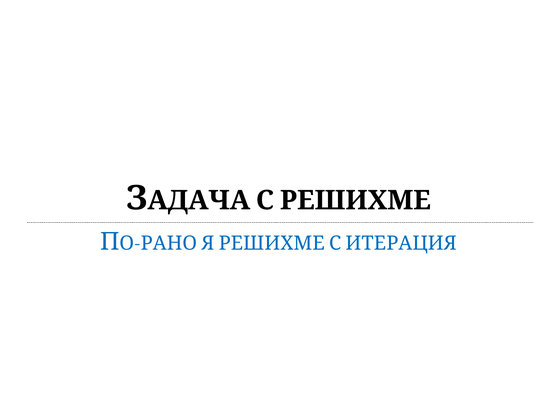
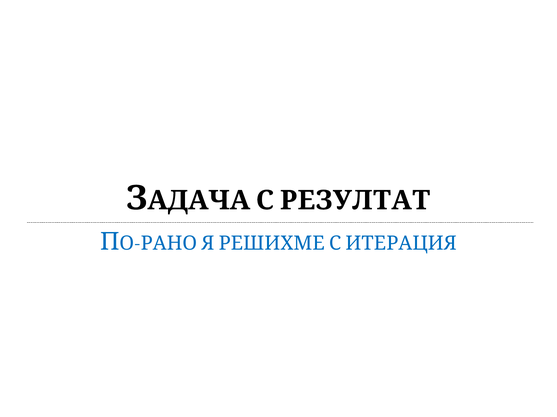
С РЕШИХМЕ: РЕШИХМЕ -> РЕЗУЛТАТ (355, 201)
